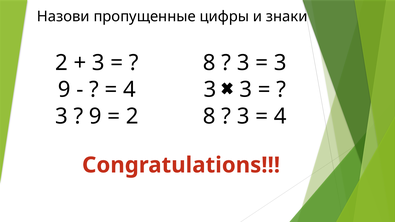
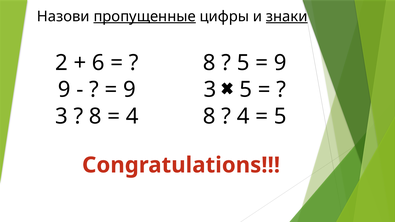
пропущенные underline: none -> present (145, 16)
знаки underline: none -> present (287, 16)
3: 3 -> 6 (98, 63)
3: 3 -> 5 (243, 63)
3: 3 -> 9 (280, 63)
4: 4 -> 9 (129, 90)
3: 3 -> 5 (246, 90)
9: 9 -> 8 (95, 116)
2: 2 -> 4 (132, 116)
3: 3 -> 4 (243, 116)
4: 4 -> 5 (280, 116)
